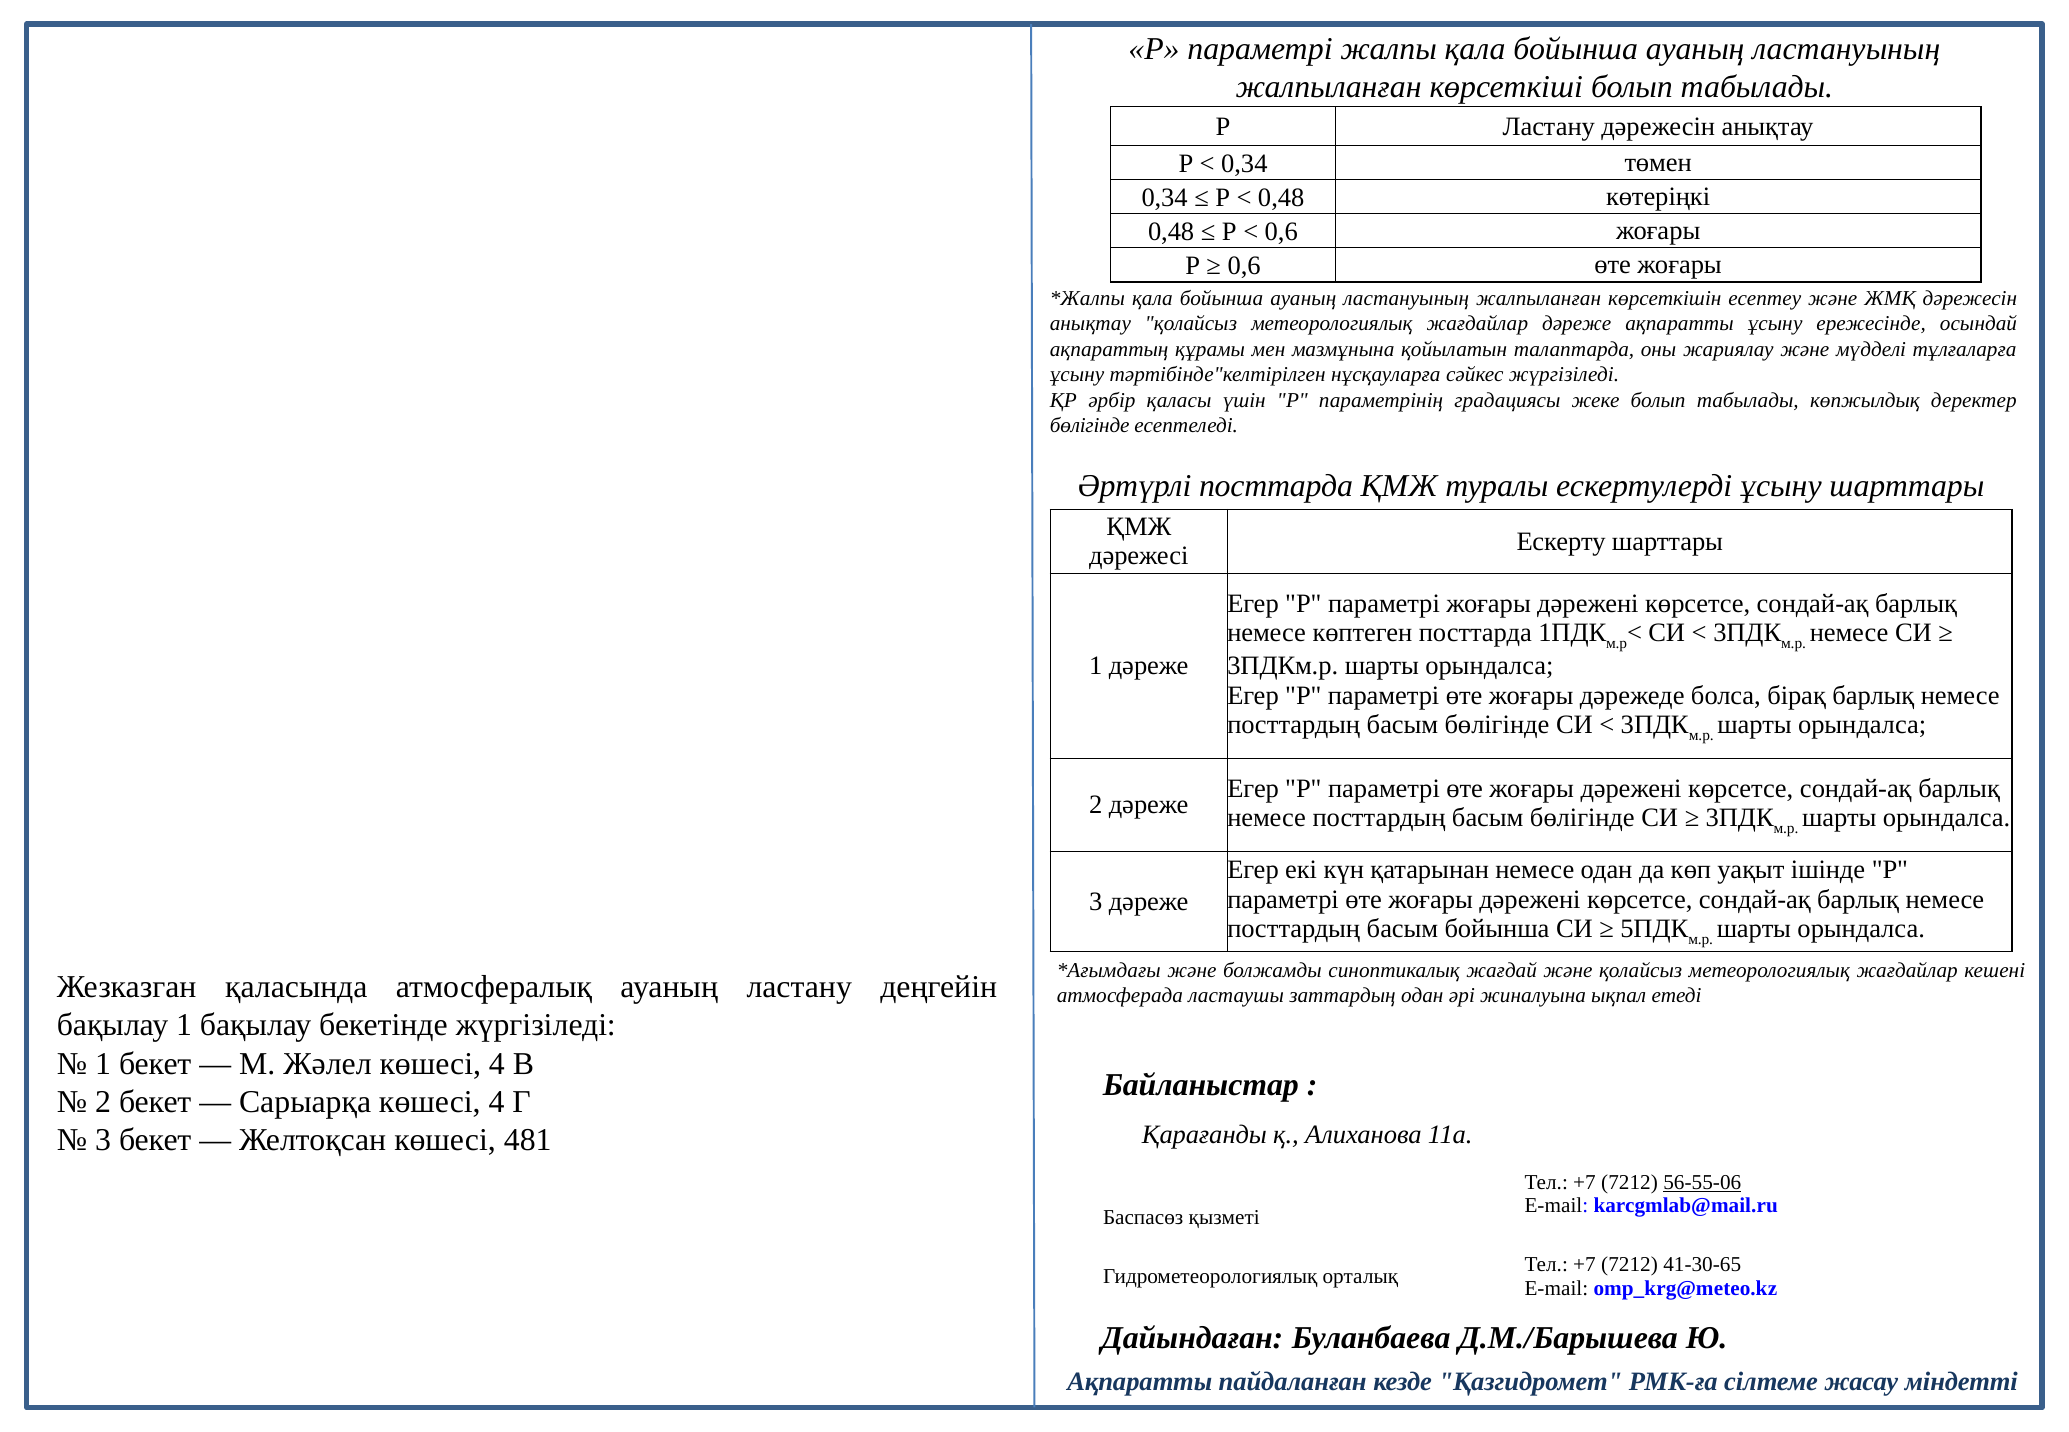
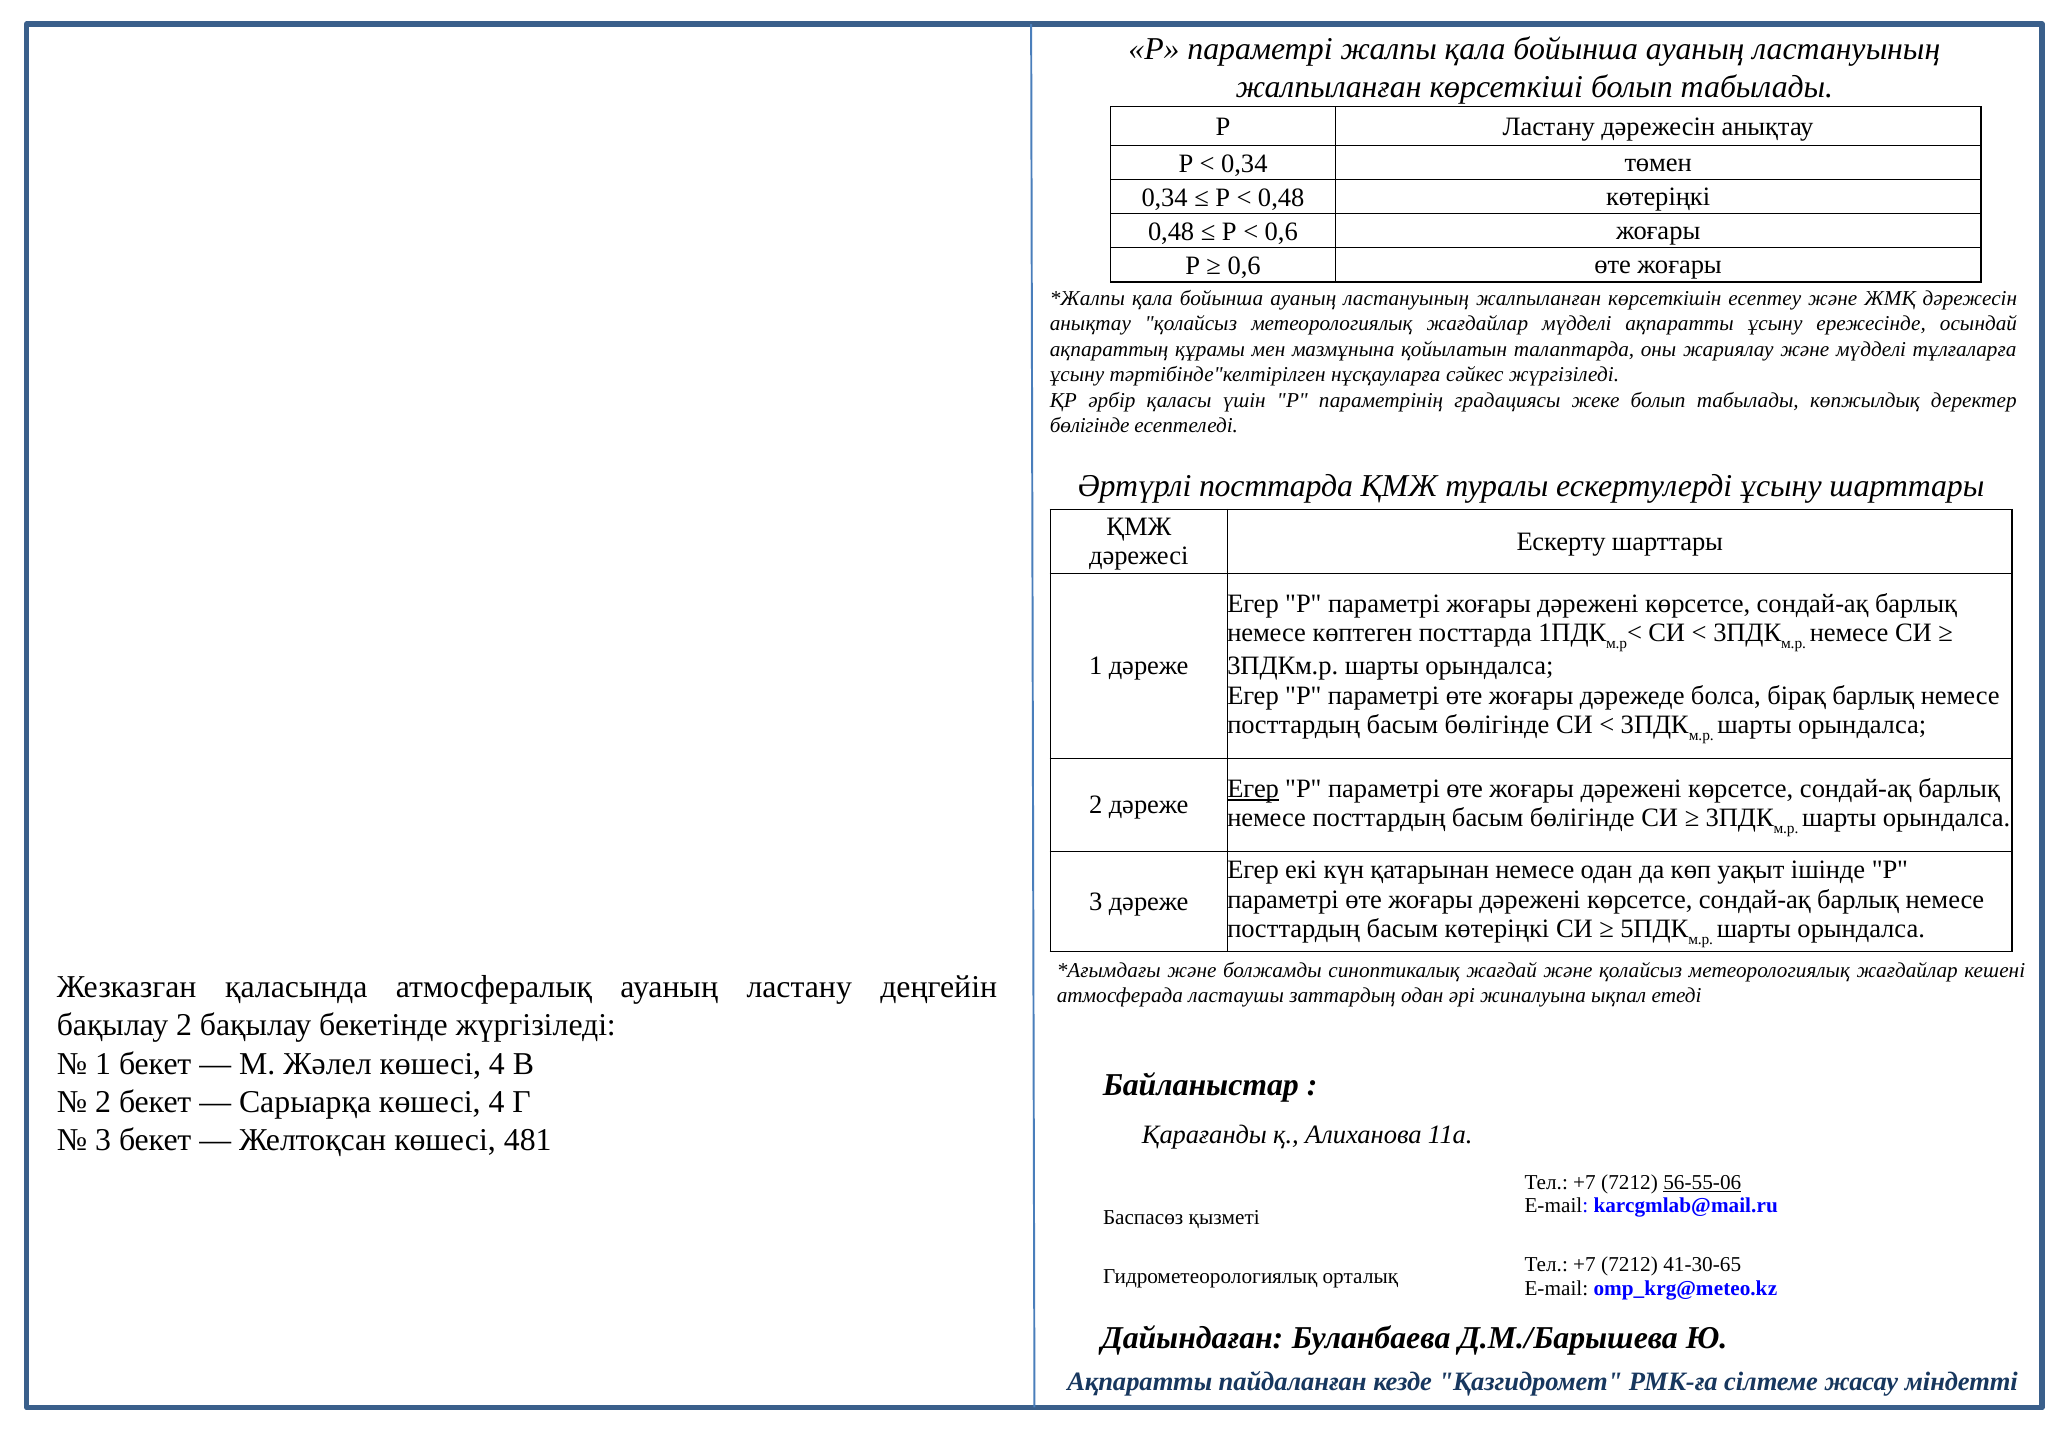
жағдайлар дәреже: дәреже -> мүдделі (1577, 324)
Егер underline: none -> present (1253, 789)
басым бойынша: бойынша -> көтеріңкі (1497, 929)
бақылау 1: 1 -> 2 (184, 1026)
